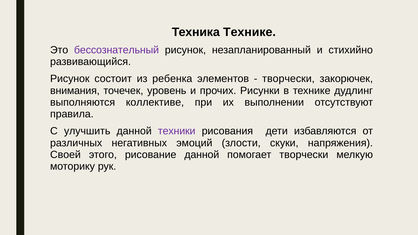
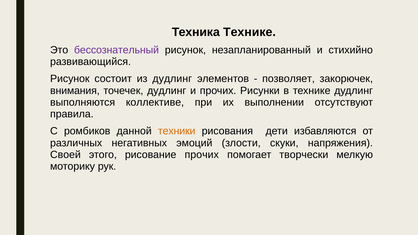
из ребенка: ребенка -> дудлинг (172, 79)
творчески: творчески -> позволяет (289, 79)
точечек уровень: уровень -> дудлинг (167, 91)
улучшить: улучшить -> ромбиков (87, 131)
техники colour: purple -> orange (177, 131)
рисование данной: данной -> прочих (202, 155)
